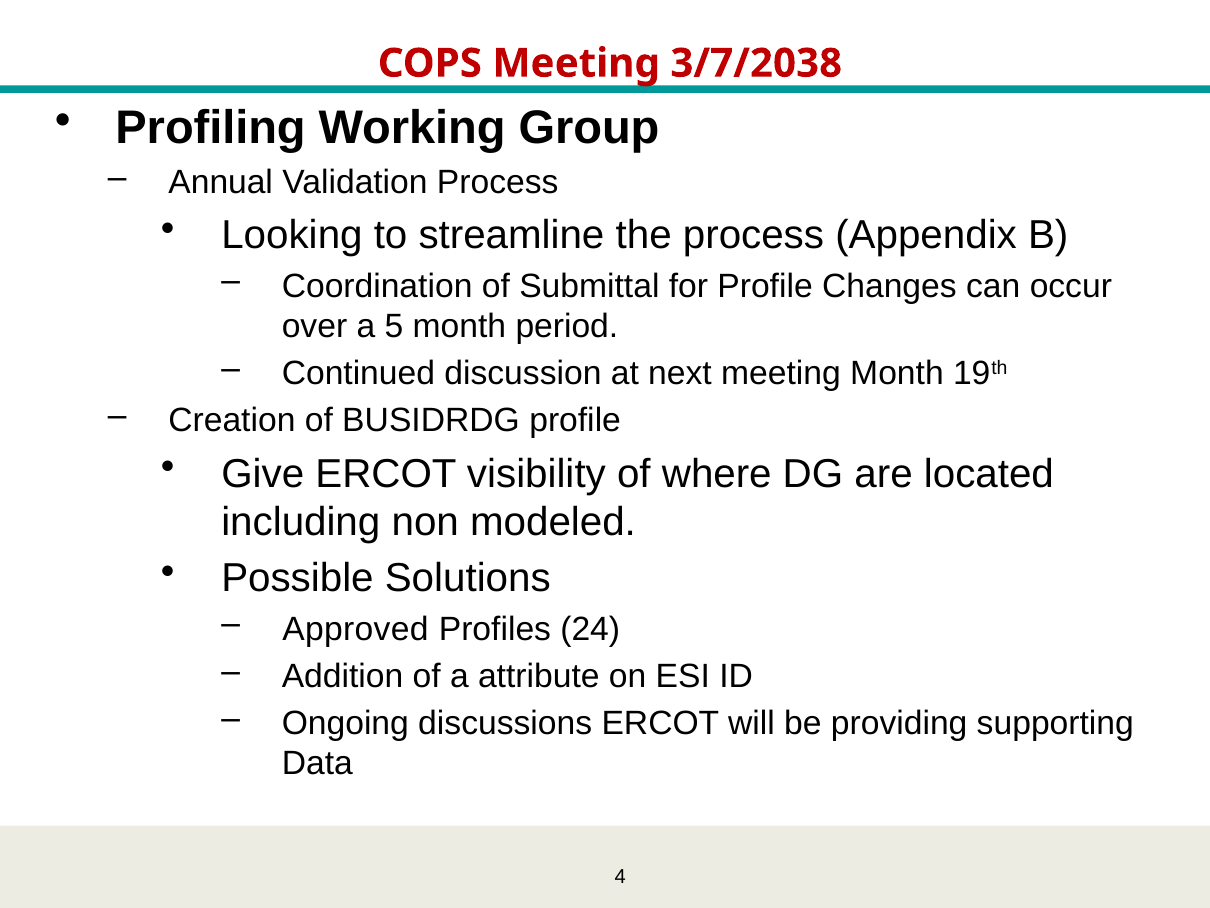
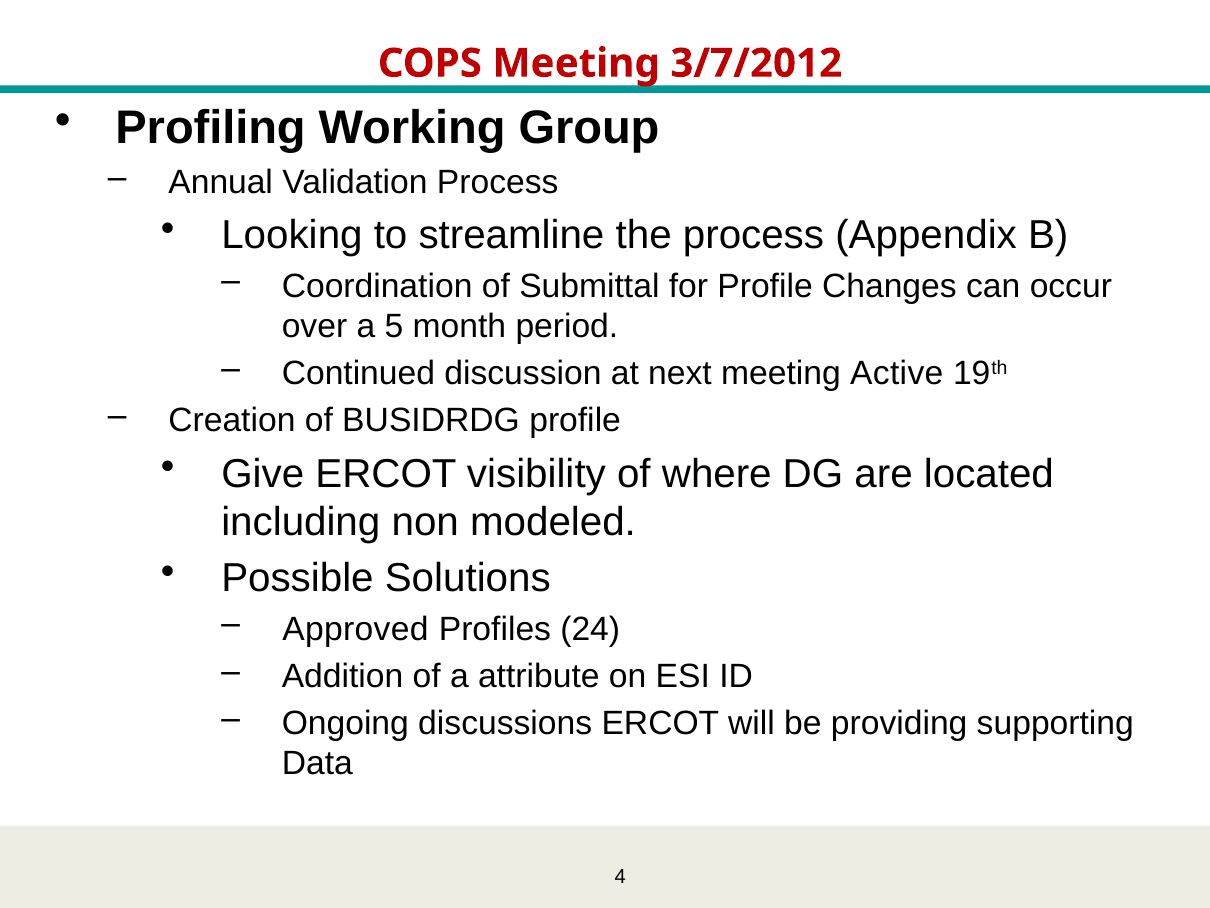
3/7/2038: 3/7/2038 -> 3/7/2012 (756, 63)
meeting Month: Month -> Active (897, 373)
